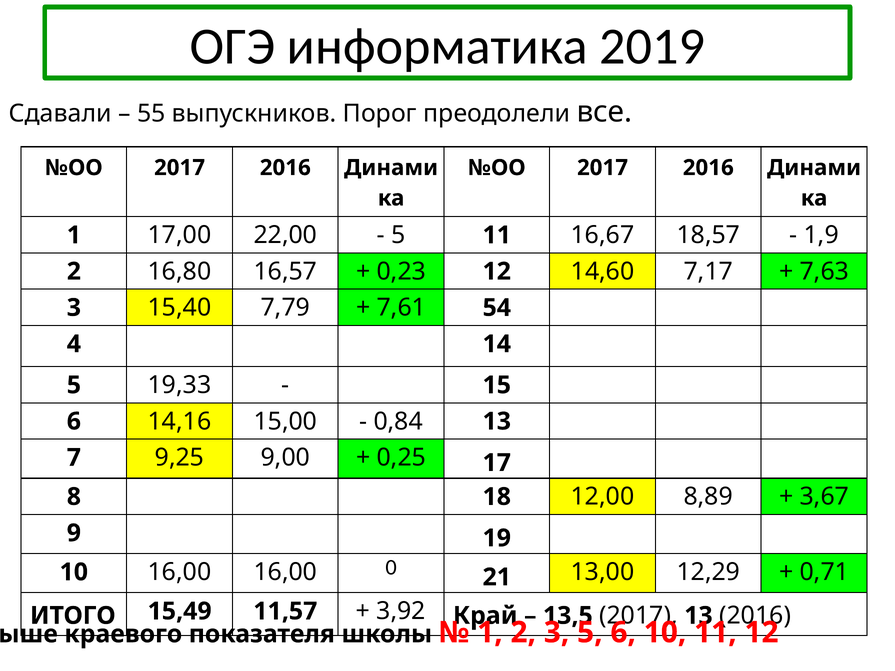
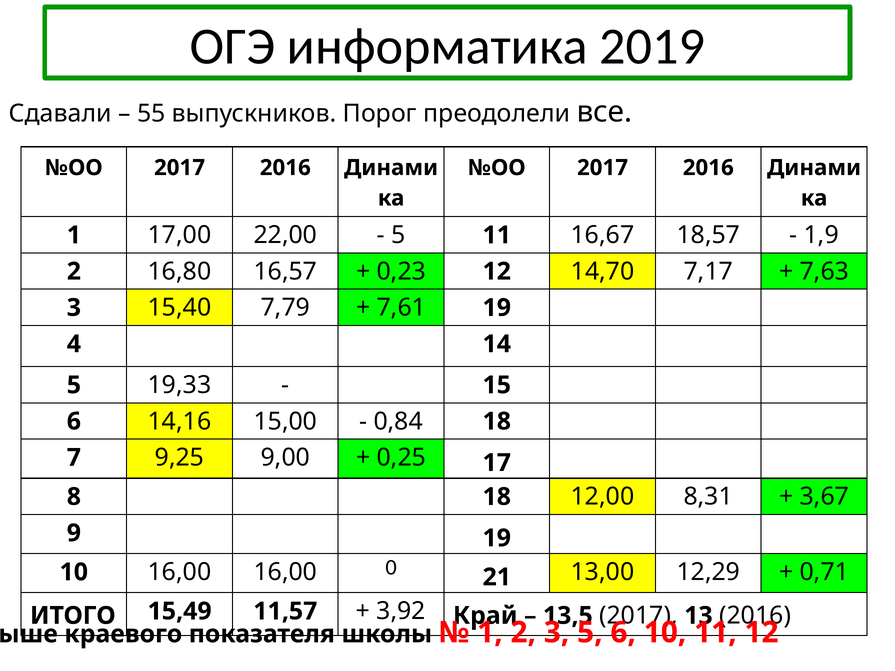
14,60: 14,60 -> 14,70 (603, 271)
7,61 54: 54 -> 19 (497, 308)
0,84 13: 13 -> 18 (497, 421)
8,89: 8,89 -> 8,31 (708, 497)
